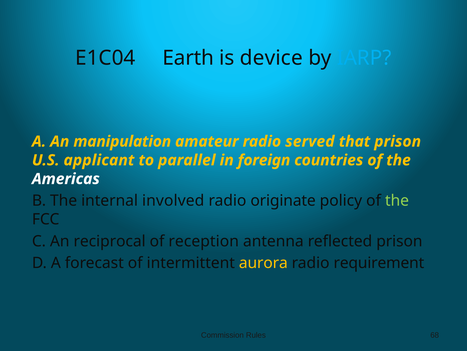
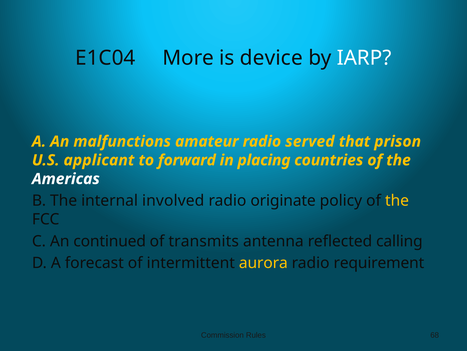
Earth: Earth -> More (188, 58)
IARP colour: light blue -> white (364, 58)
manipulation: manipulation -> malfunctions (122, 141)
parallel: parallel -> forward (187, 160)
foreign: foreign -> placing (264, 160)
the colour: light green -> yellow (397, 200)
reciprocal: reciprocal -> continued (110, 241)
reception: reception -> transmits (204, 241)
reflected prison: prison -> calling (399, 241)
